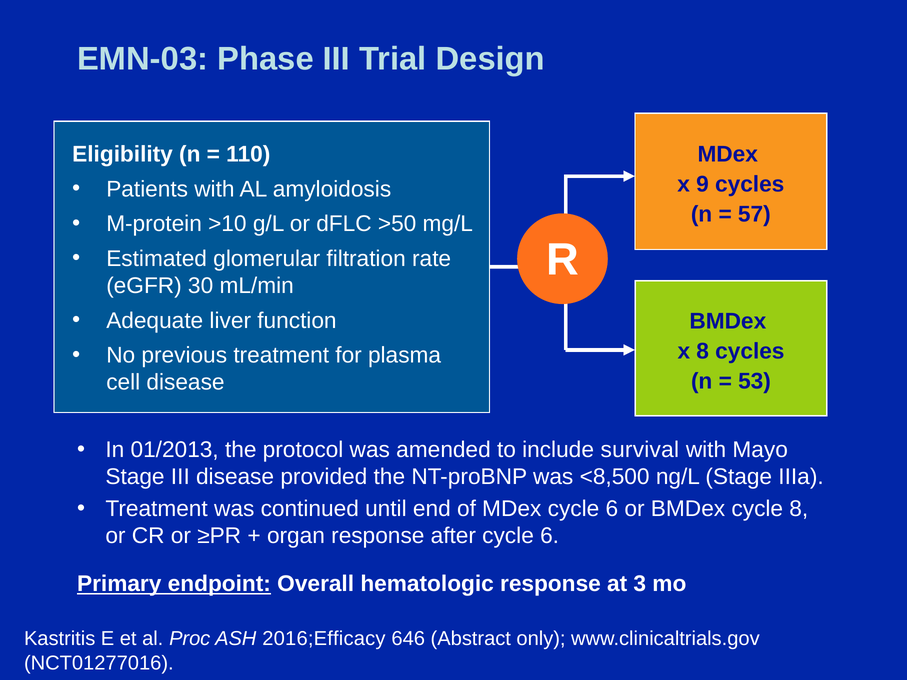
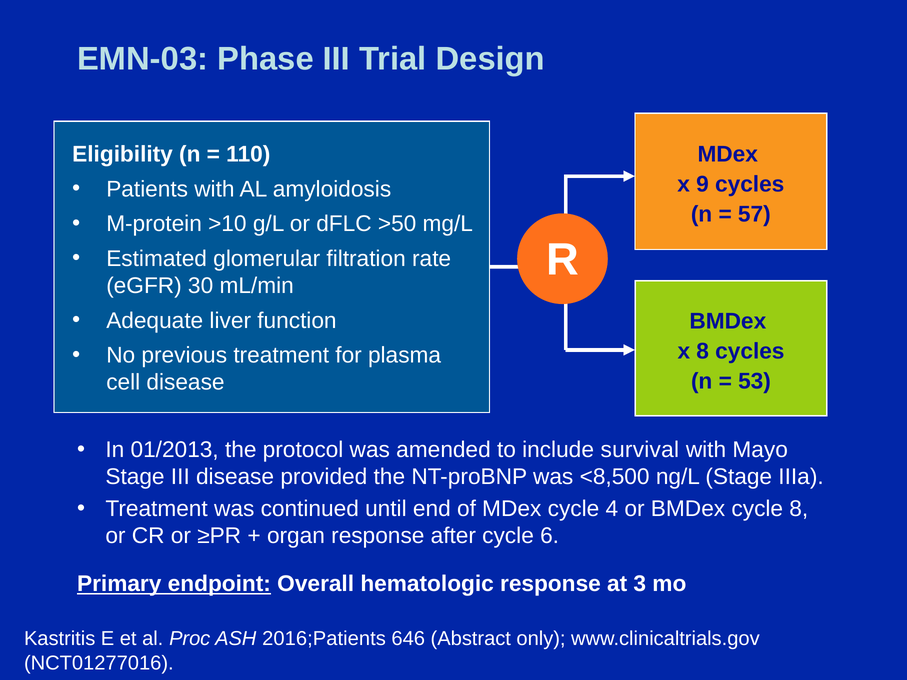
MDex cycle 6: 6 -> 4 (612, 509)
2016;Efficacy: 2016;Efficacy -> 2016;Patients (324, 639)
